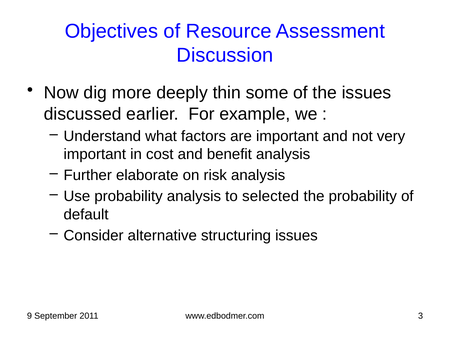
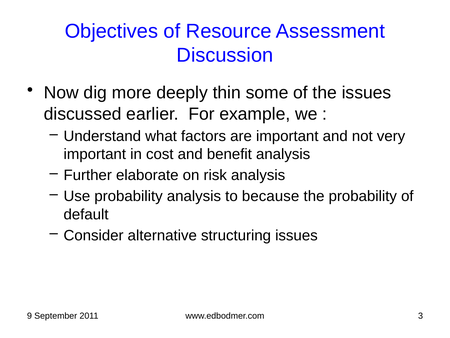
selected: selected -> because (271, 196)
